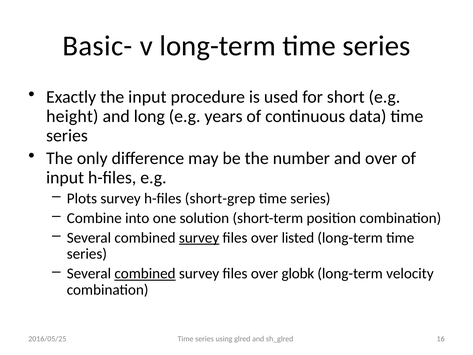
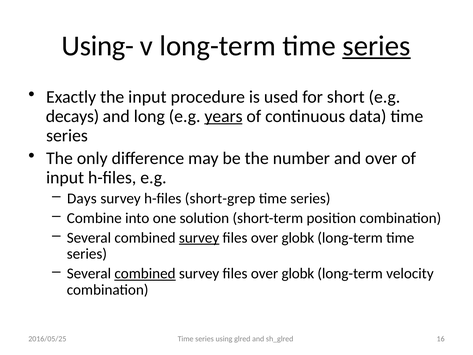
Basic-: Basic- -> Using- (98, 46)
series underline: none -> present (376, 46)
height: height -> decays (72, 116)
years underline: none -> present (224, 116)
Plots: Plots -> Days (82, 198)
listed: listed -> globk (298, 238)
